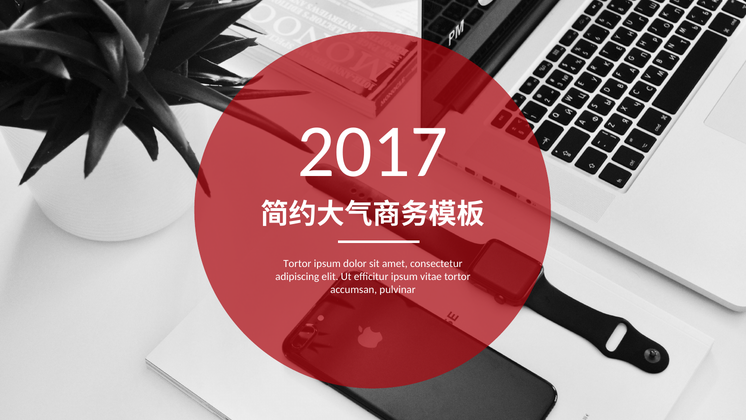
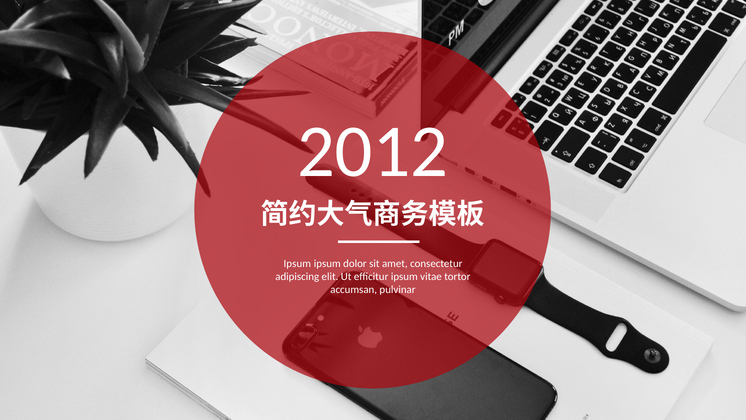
2017: 2017 -> 2012 (373, 151)
Tortor: Tortor -> Ipsum (297, 263)
